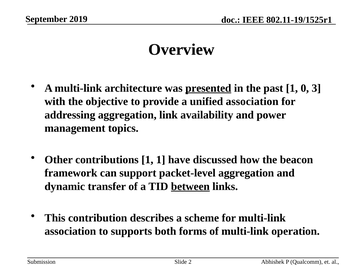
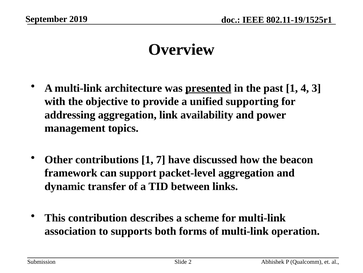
0: 0 -> 4 (305, 88)
unified association: association -> supporting (252, 101)
1 1: 1 -> 7 (161, 159)
between underline: present -> none (190, 186)
